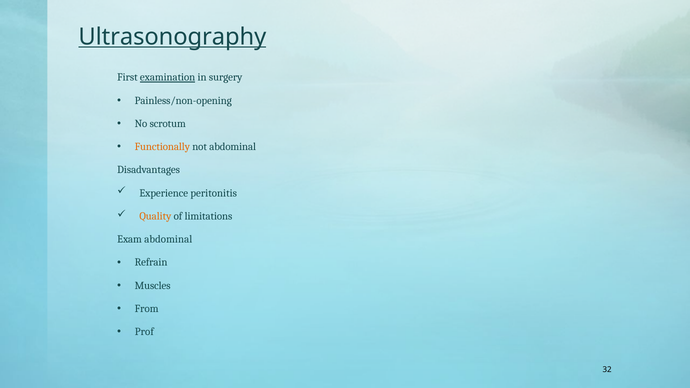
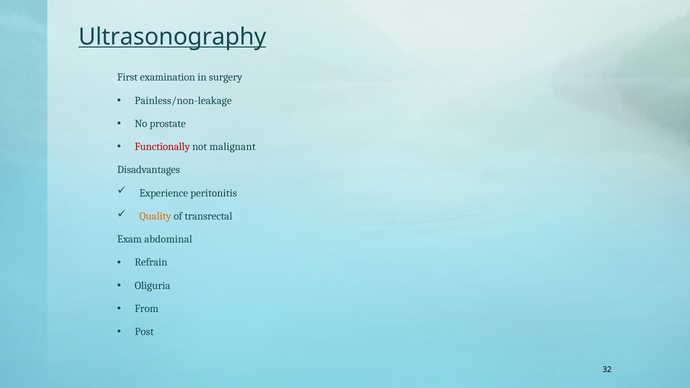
examination underline: present -> none (168, 77)
Painless/non-opening: Painless/non-opening -> Painless/non-leakage (183, 101)
scrotum: scrotum -> prostate (168, 124)
Functionally colour: orange -> red (162, 147)
not abdominal: abdominal -> malignant (233, 147)
limitations: limitations -> transrectal (208, 216)
Muscles: Muscles -> Oliguria (153, 286)
Prof: Prof -> Post (144, 332)
